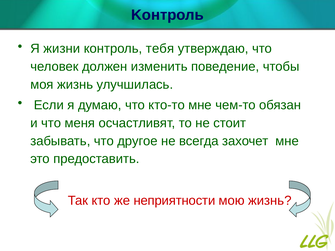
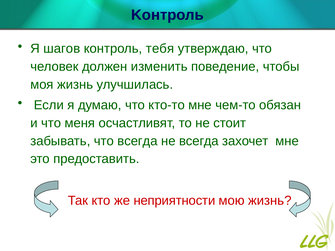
жизни: жизни -> шагов (62, 49)
что другое: другое -> всегда (137, 141)
